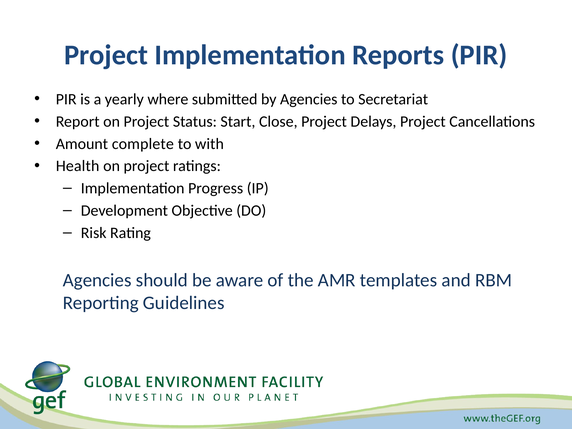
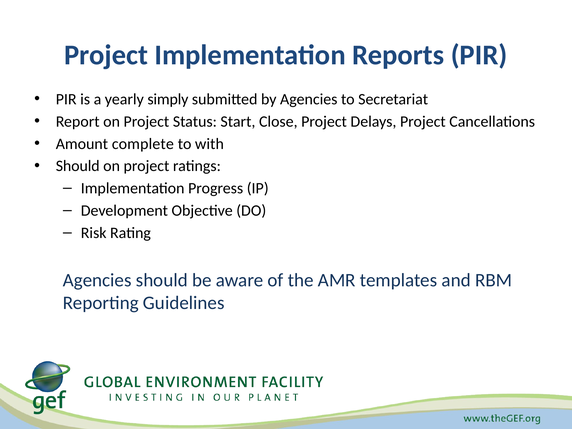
where: where -> simply (168, 99)
Health: Health -> Should (78, 166)
